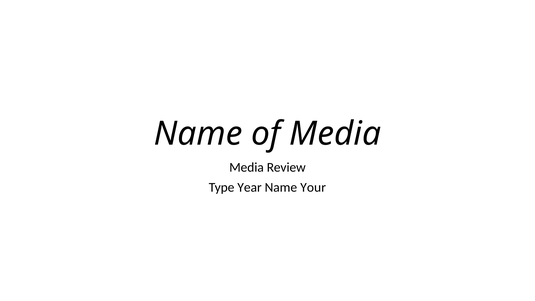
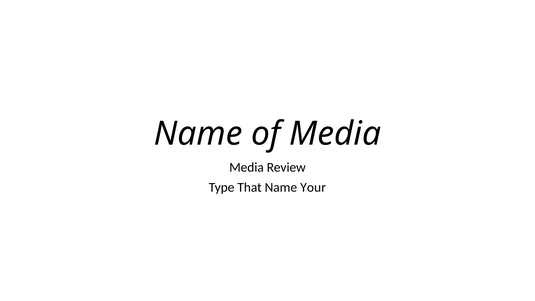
Year: Year -> That (250, 187)
